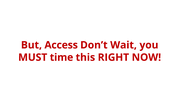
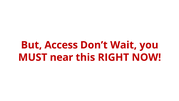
time: time -> near (62, 57)
